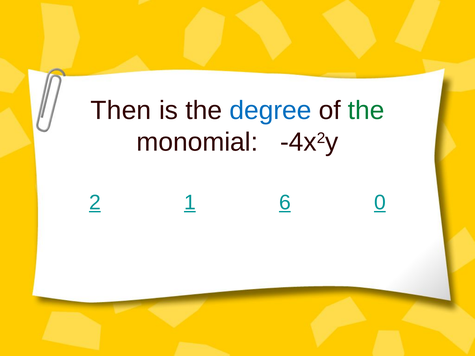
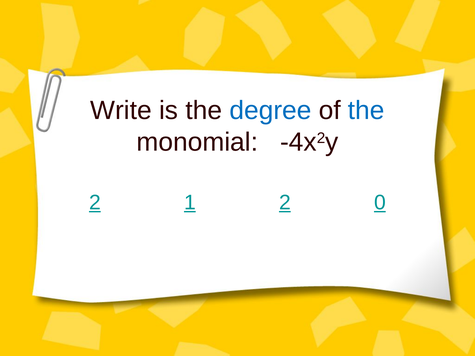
Then: Then -> Write (121, 111)
the colour: green -> blue (366, 111)
1 6: 6 -> 2 (285, 203)
